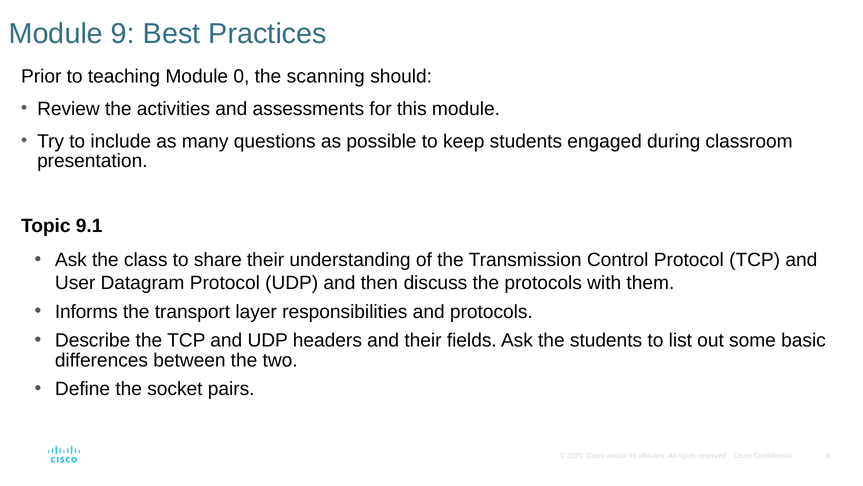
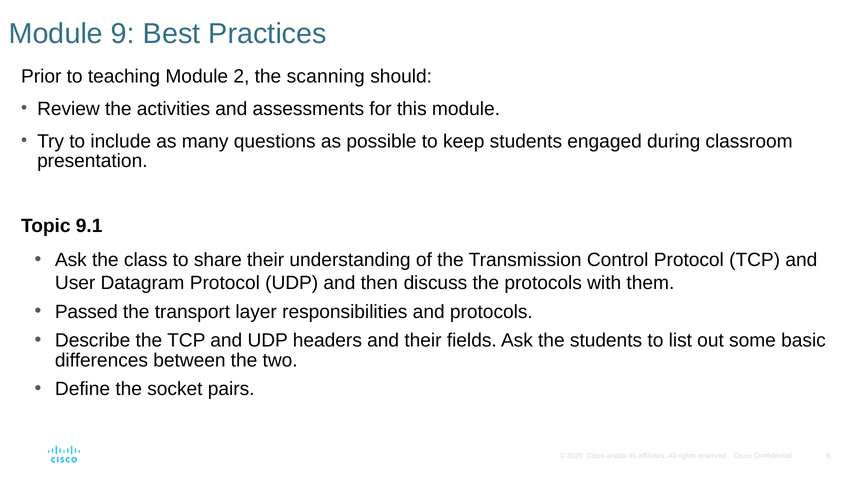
0: 0 -> 2 (241, 76)
Informs: Informs -> Passed (86, 311)
